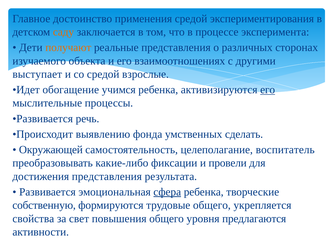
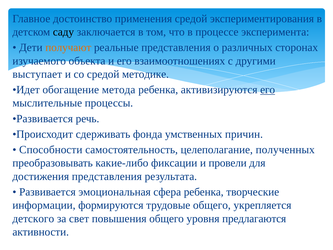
саду colour: orange -> black (63, 32)
взрослые: взрослые -> методике (145, 74)
учимся: учимся -> метода (119, 90)
выявлению: выявлению -> сдерживать (103, 134)
сделать: сделать -> причин (244, 134)
Окружающей: Окружающей -> Способности (51, 150)
воспитатель: воспитатель -> полученных (285, 150)
сфера underline: present -> none (167, 192)
собственную: собственную -> информации (44, 205)
свойства: свойства -> детского (33, 218)
